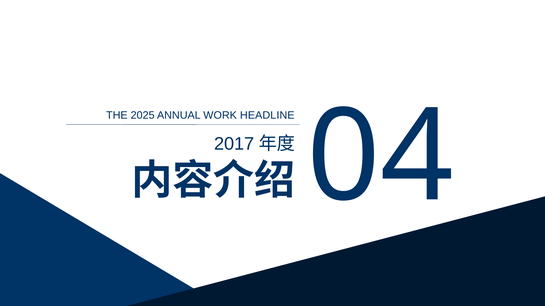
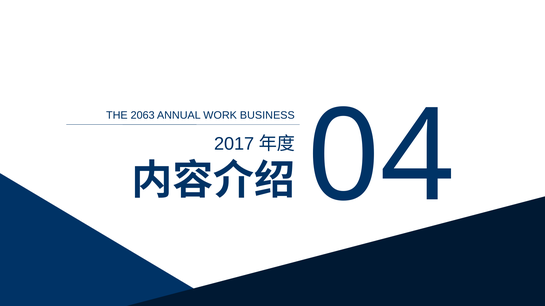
2025: 2025 -> 2063 (143, 115)
HEADLINE: HEADLINE -> BUSINESS (267, 115)
